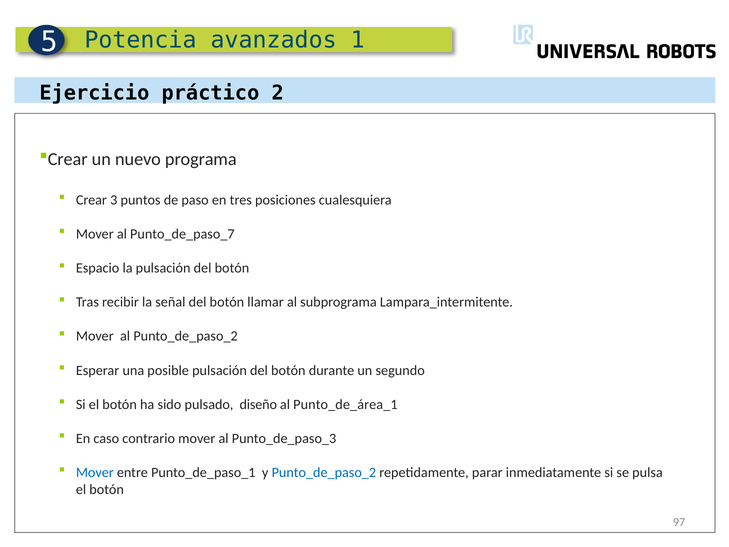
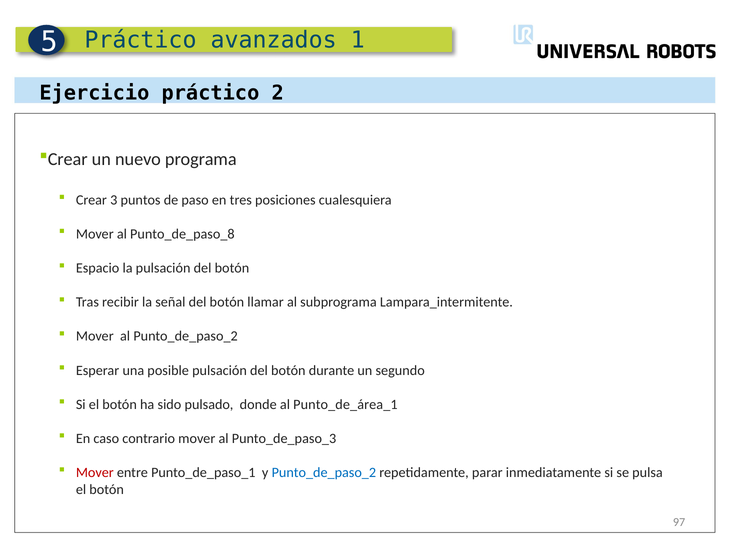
Potencia: Potencia -> Práctico (140, 40)
Punto_de_paso_7: Punto_de_paso_7 -> Punto_de_paso_8 (182, 234)
diseño: diseño -> donde (258, 404)
Mover colour: blue -> red (95, 472)
